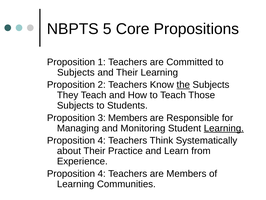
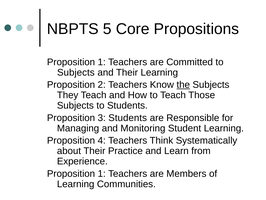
3 Members: Members -> Students (128, 118)
Learning underline: present -> none (224, 128)
4: 4 -> 1 (102, 173)
